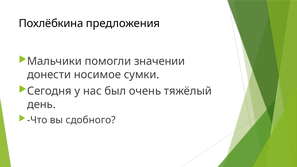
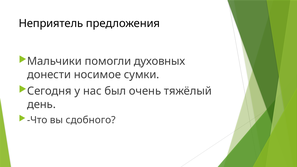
Похлёбкина: Похлёбкина -> Неприятель (51, 23)
значении: значении -> духовных (160, 61)
